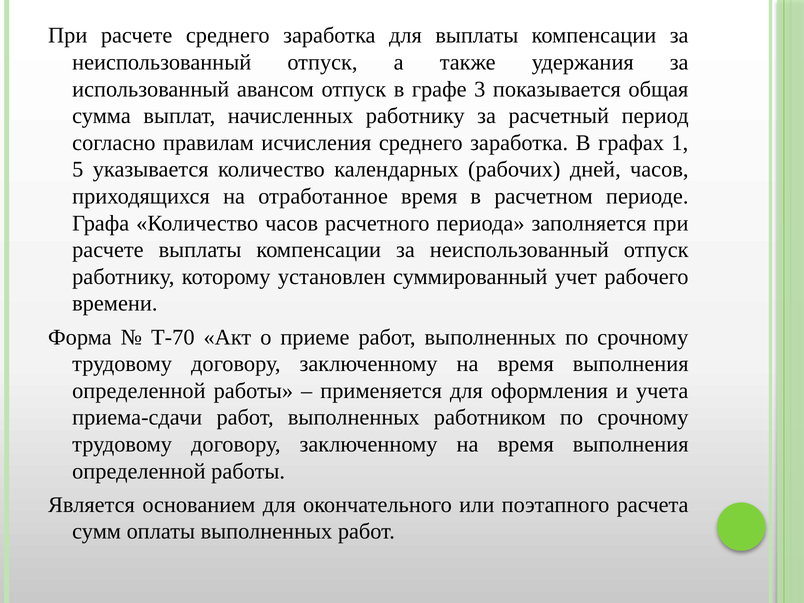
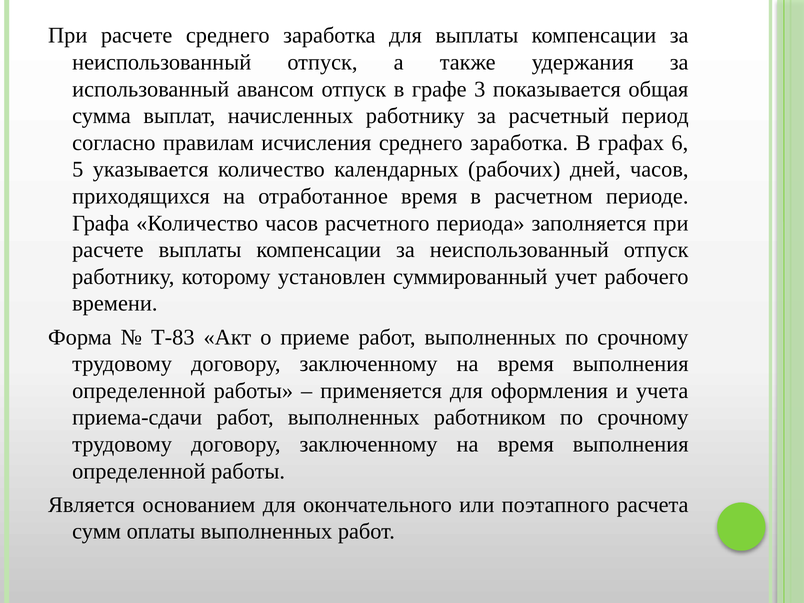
1: 1 -> 6 (680, 143)
Т-70: Т-70 -> Т-83 (173, 337)
